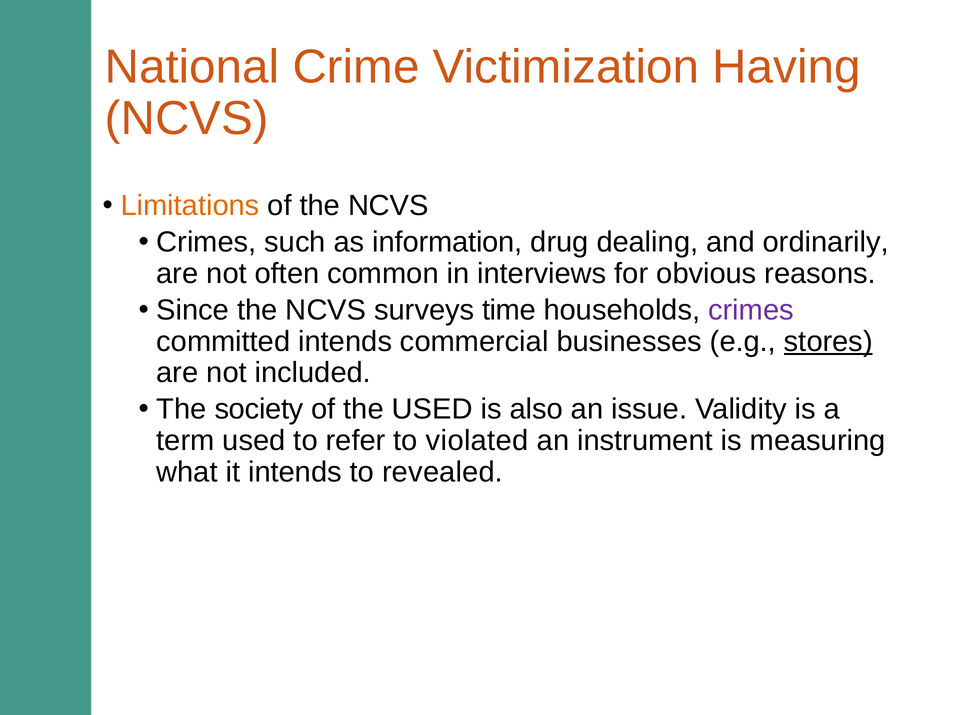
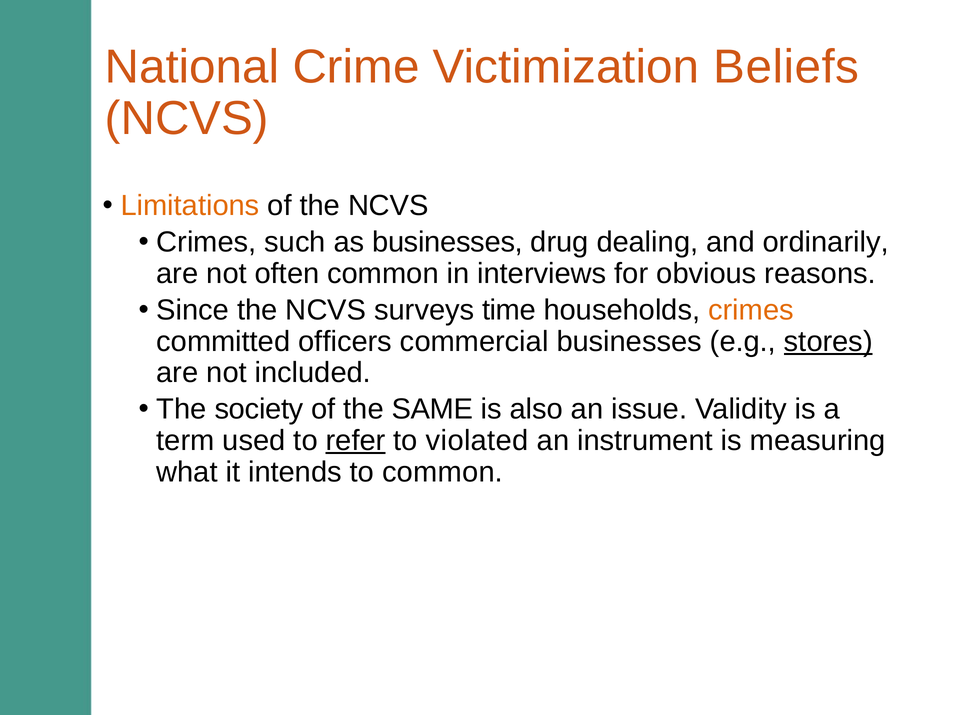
Having: Having -> Beliefs (786, 67)
as information: information -> businesses (448, 242)
crimes colour: purple -> orange (751, 310)
committed intends: intends -> officers (345, 341)
the USED: USED -> SAME (432, 409)
refer underline: none -> present (356, 440)
to revealed: revealed -> common (443, 472)
